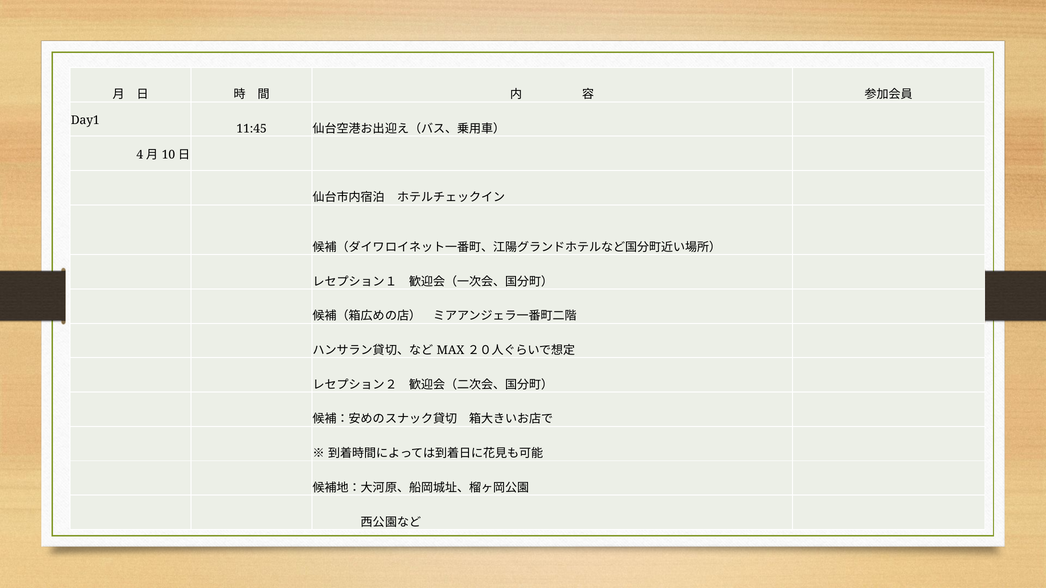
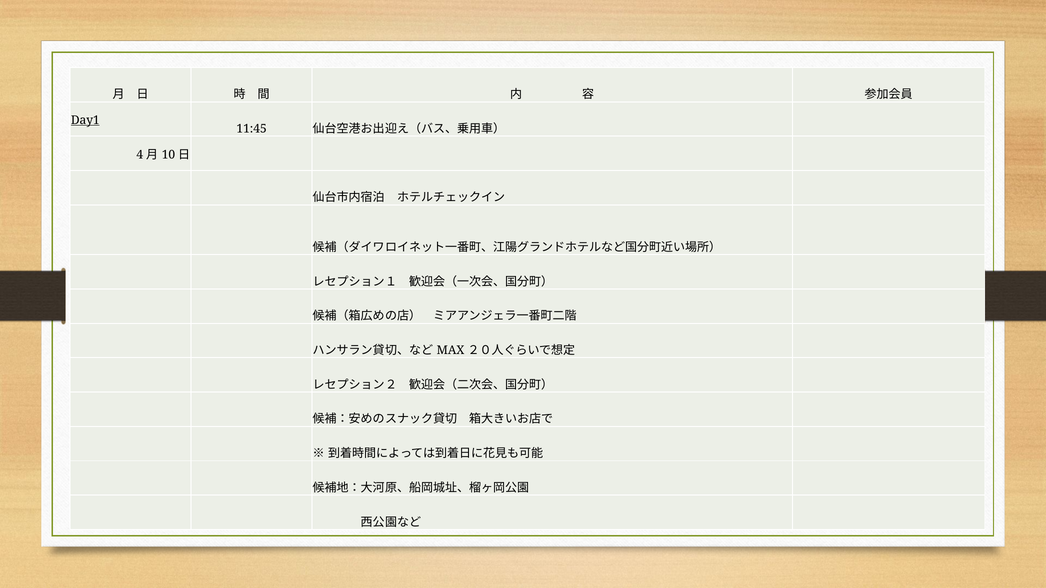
Day1 underline: none -> present (85, 120)
